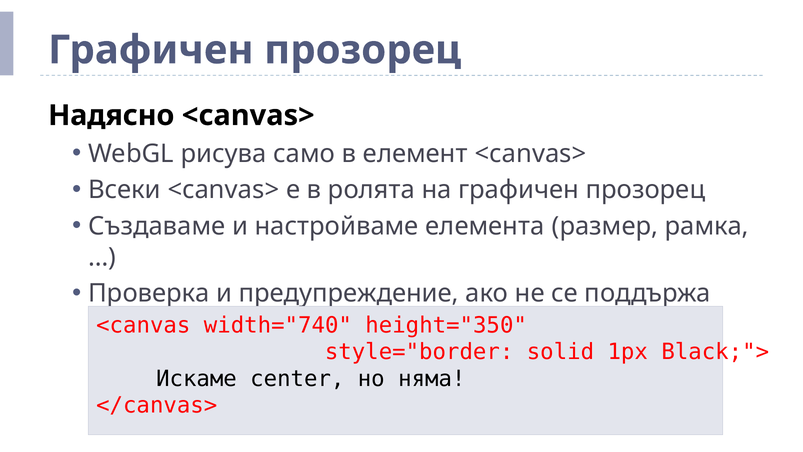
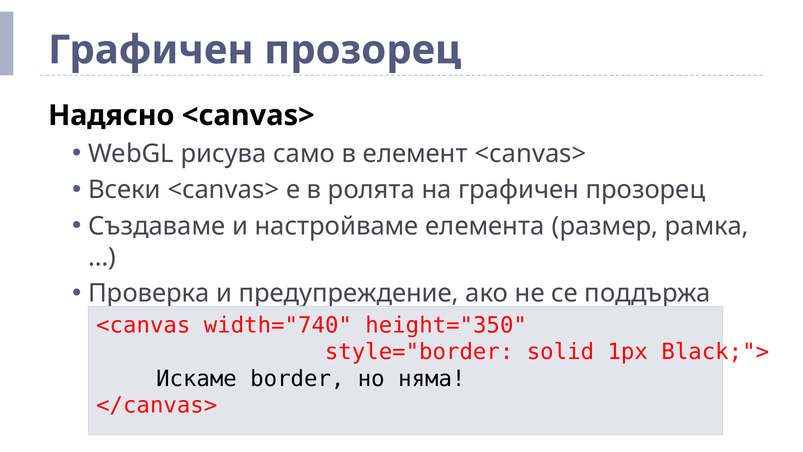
center: center -> border (297, 379)
